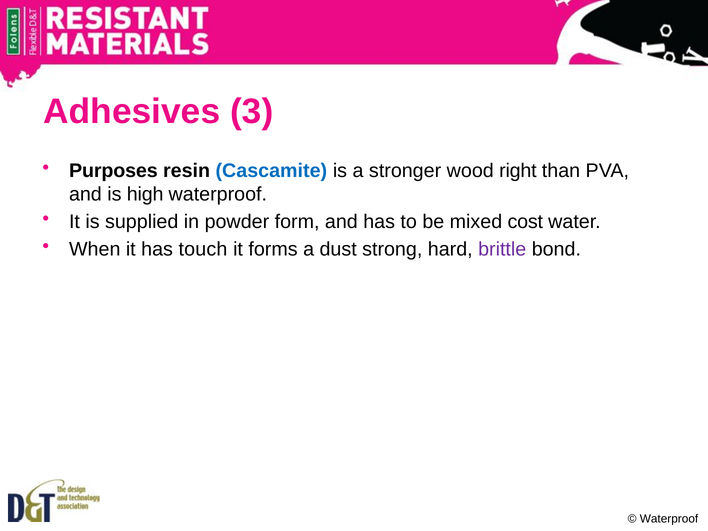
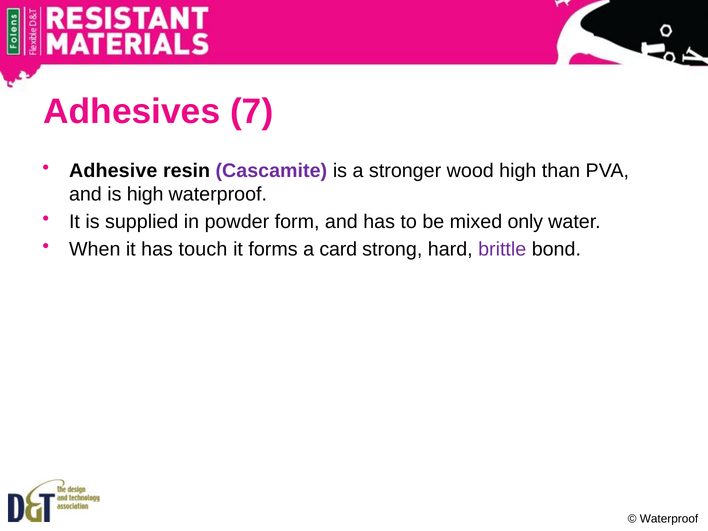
3: 3 -> 7 (252, 111)
Purposes: Purposes -> Adhesive (113, 171)
Cascamite colour: blue -> purple (271, 171)
wood right: right -> high (518, 171)
cost: cost -> only (525, 222)
dust: dust -> card (338, 249)
